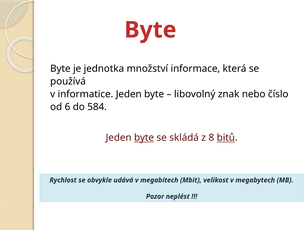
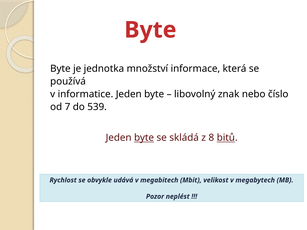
6: 6 -> 7 (67, 107)
584: 584 -> 539 (97, 107)
